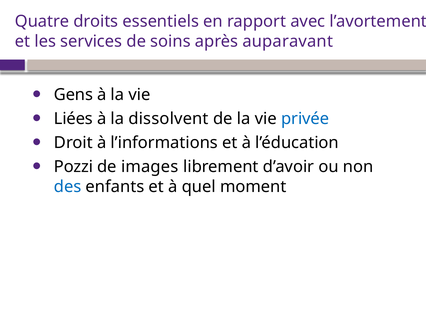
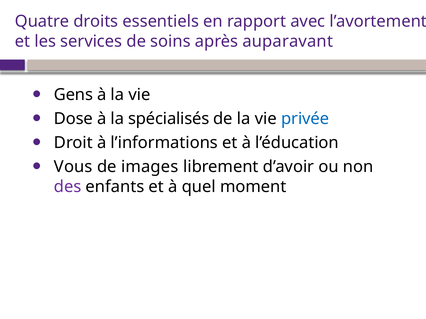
Liées: Liées -> Dose (73, 119)
dissolvent: dissolvent -> spécialisés (169, 119)
Pozzi: Pozzi -> Vous (73, 167)
des colour: blue -> purple (68, 187)
